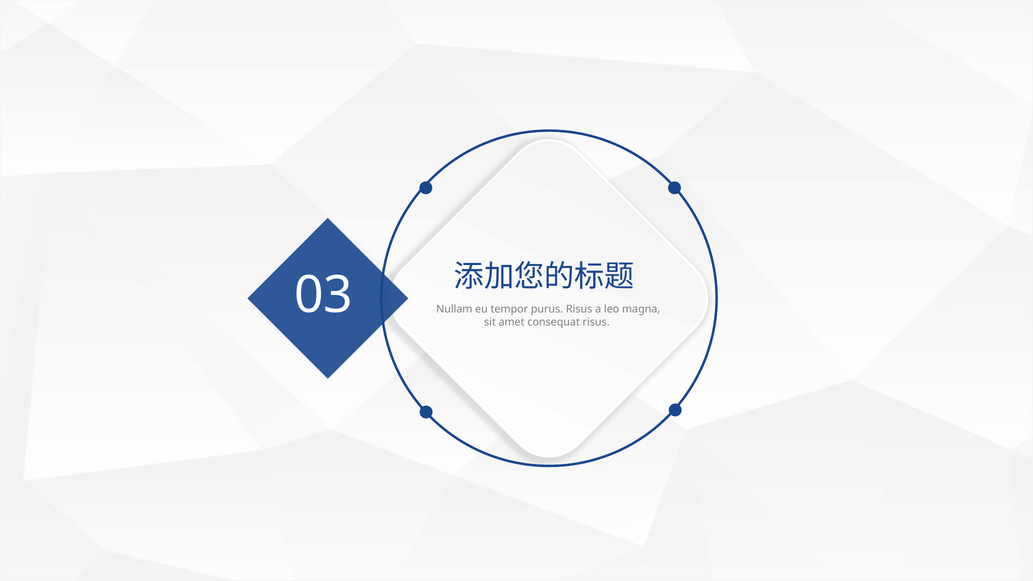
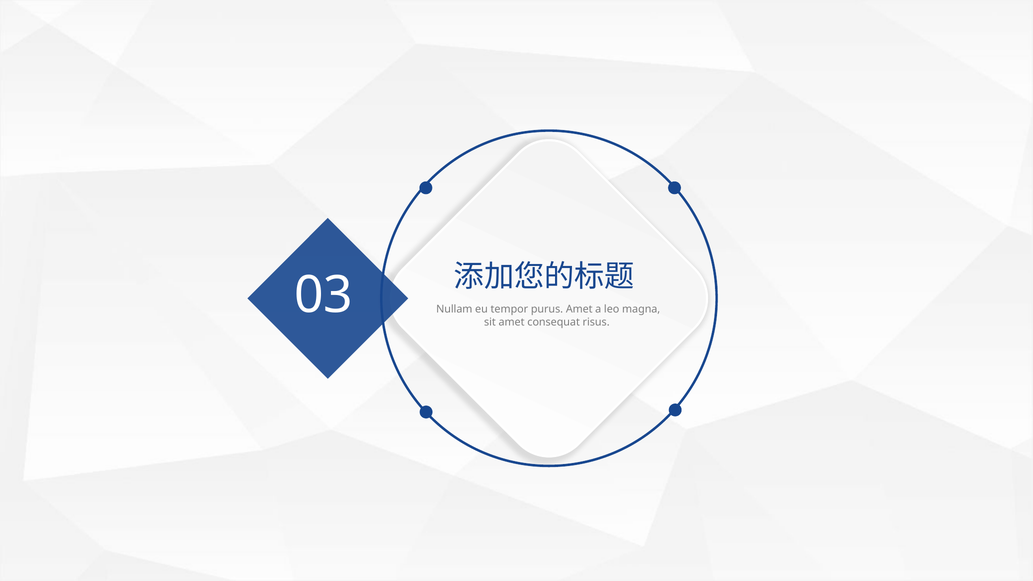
purus Risus: Risus -> Amet (579, 309)
